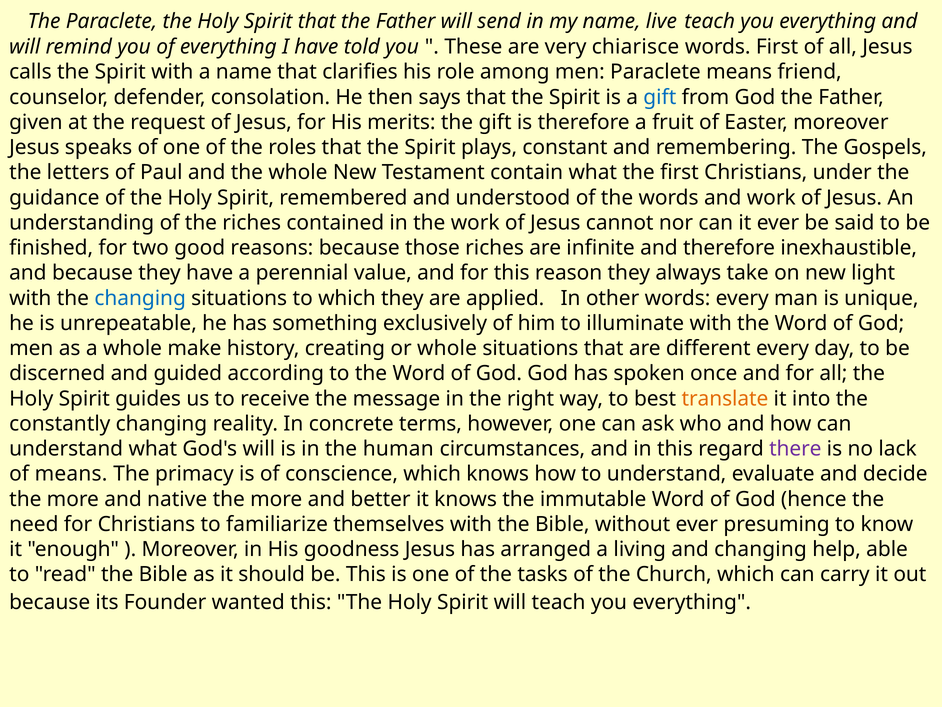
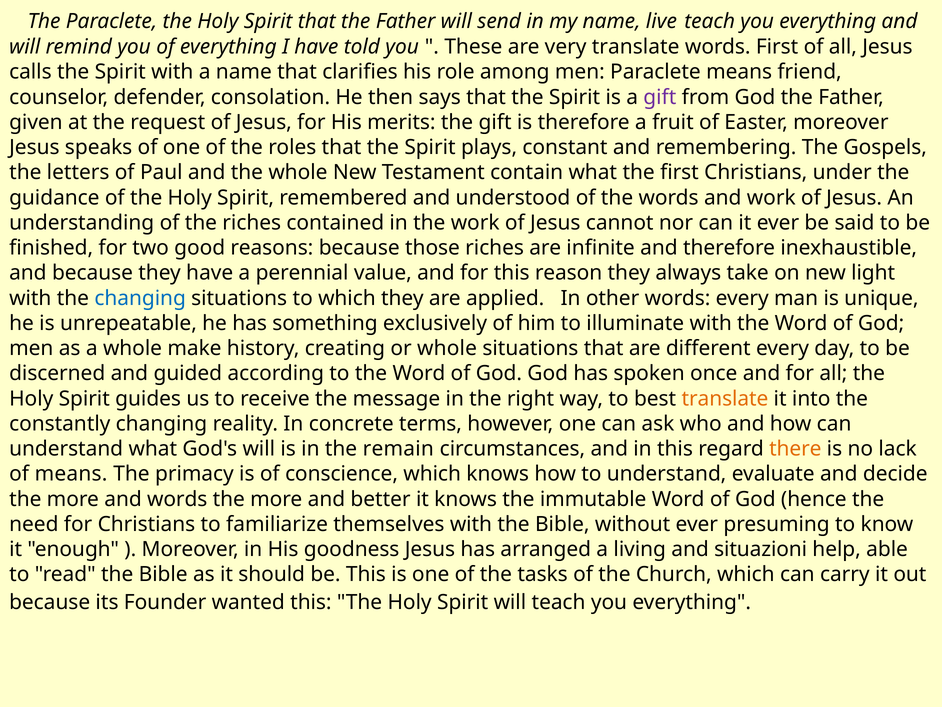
very chiarisce: chiarisce -> translate (636, 47)
gift colour: blue -> purple (660, 97)
human: human -> remain (398, 449)
there colour: purple -> orange (795, 449)
and native: native -> words (177, 499)
and changing: changing -> situazioni (761, 549)
